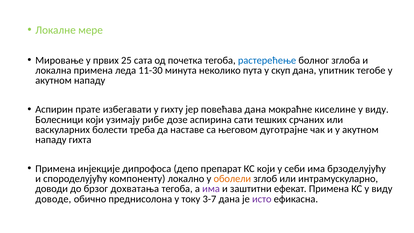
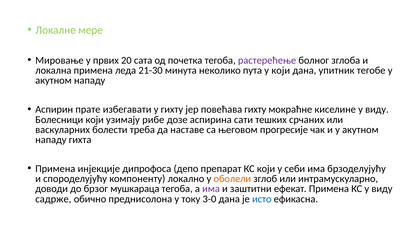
25: 25 -> 20 (126, 60)
растерећење colour: blue -> purple (267, 60)
11-30: 11-30 -> 21-30 (151, 70)
у скуп: скуп -> који (281, 70)
повећава дана: дана -> гихту (255, 109)
дуготрајне: дуготрајне -> прогресије (284, 130)
дохватања: дохватања -> мушкараца (135, 189)
доводе: доводе -> садрже (53, 199)
3-7: 3-7 -> 3-0 (209, 199)
исто colour: purple -> blue (262, 199)
